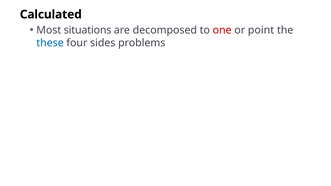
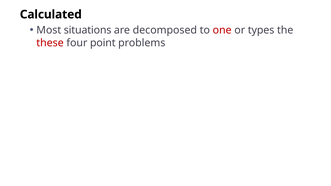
point: point -> types (261, 30)
these colour: blue -> red (50, 43)
sides: sides -> point (103, 43)
